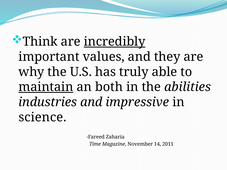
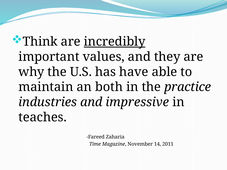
truly: truly -> have (134, 72)
maintain underline: present -> none (46, 87)
abilities: abilities -> practice (188, 87)
science: science -> teaches (43, 117)
